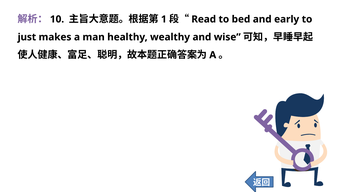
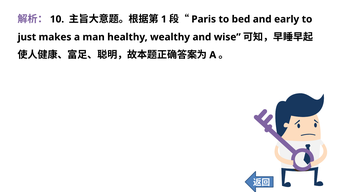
Read: Read -> Paris (204, 19)
